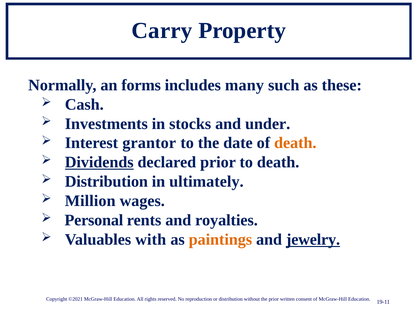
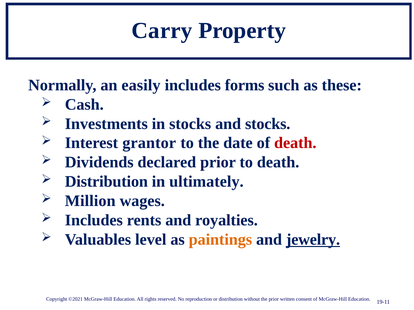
forms: forms -> easily (141, 85)
many: many -> forms (245, 85)
and under: under -> stocks (268, 124)
death colour: orange -> red (295, 143)
Dividends underline: present -> none (99, 163)
Personal: Personal -> Includes (94, 221)
with: with -> level (151, 240)
